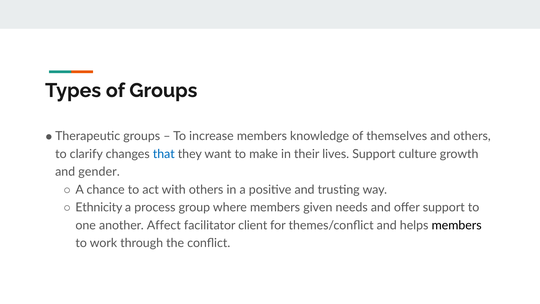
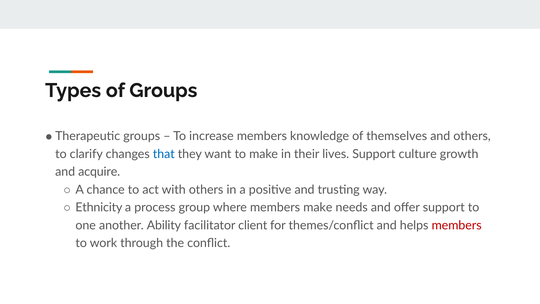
gender: gender -> acquire (99, 172)
members given: given -> make (318, 207)
Affect: Affect -> Ability (164, 225)
members colour: black -> red (457, 225)
